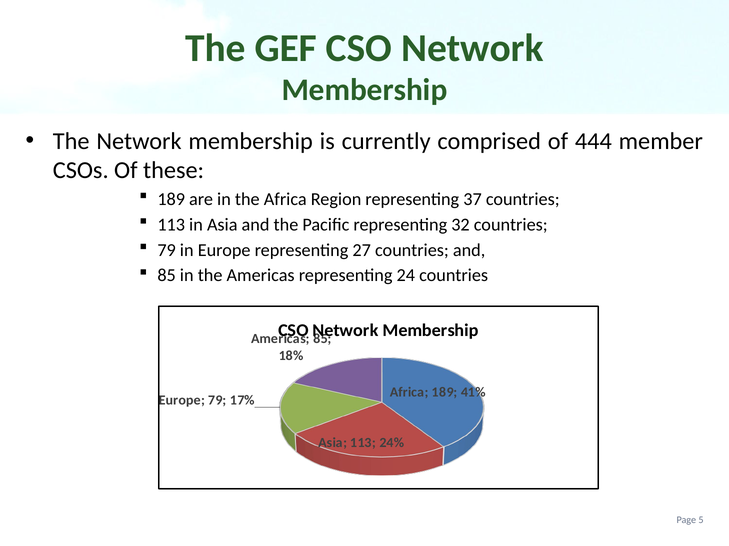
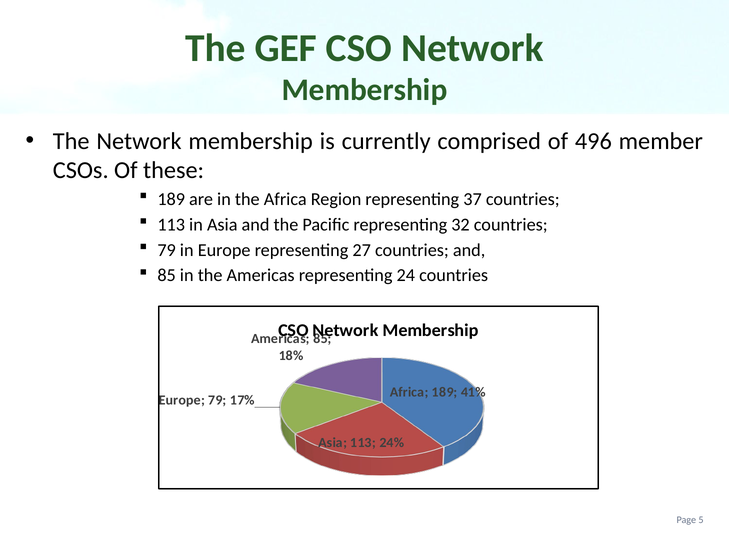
444: 444 -> 496 (593, 141)
